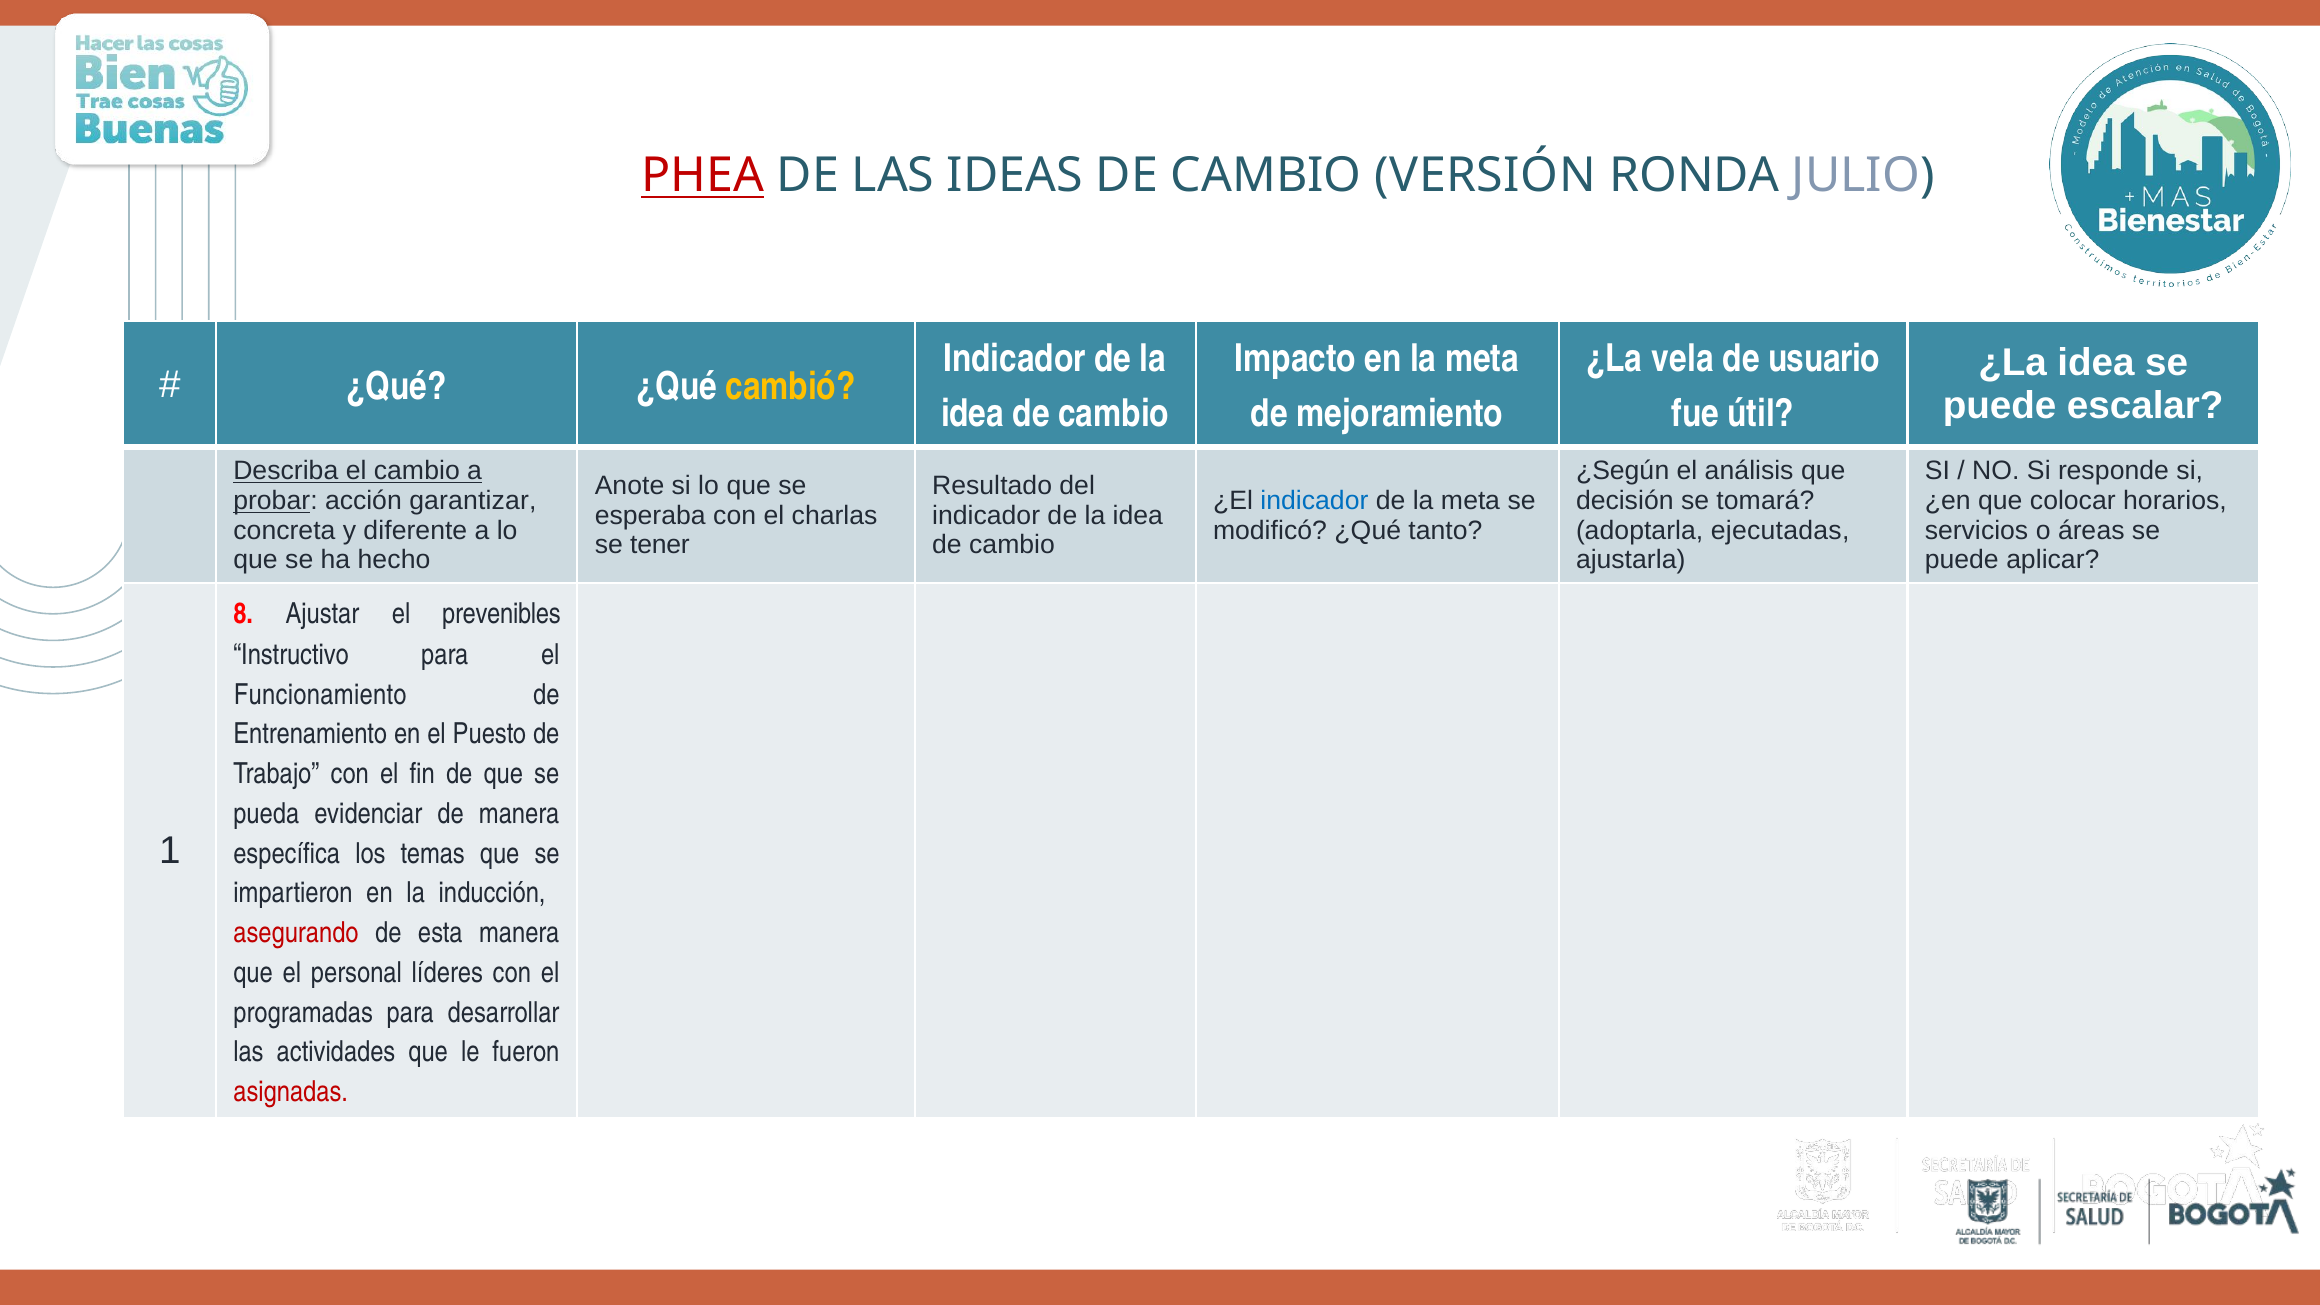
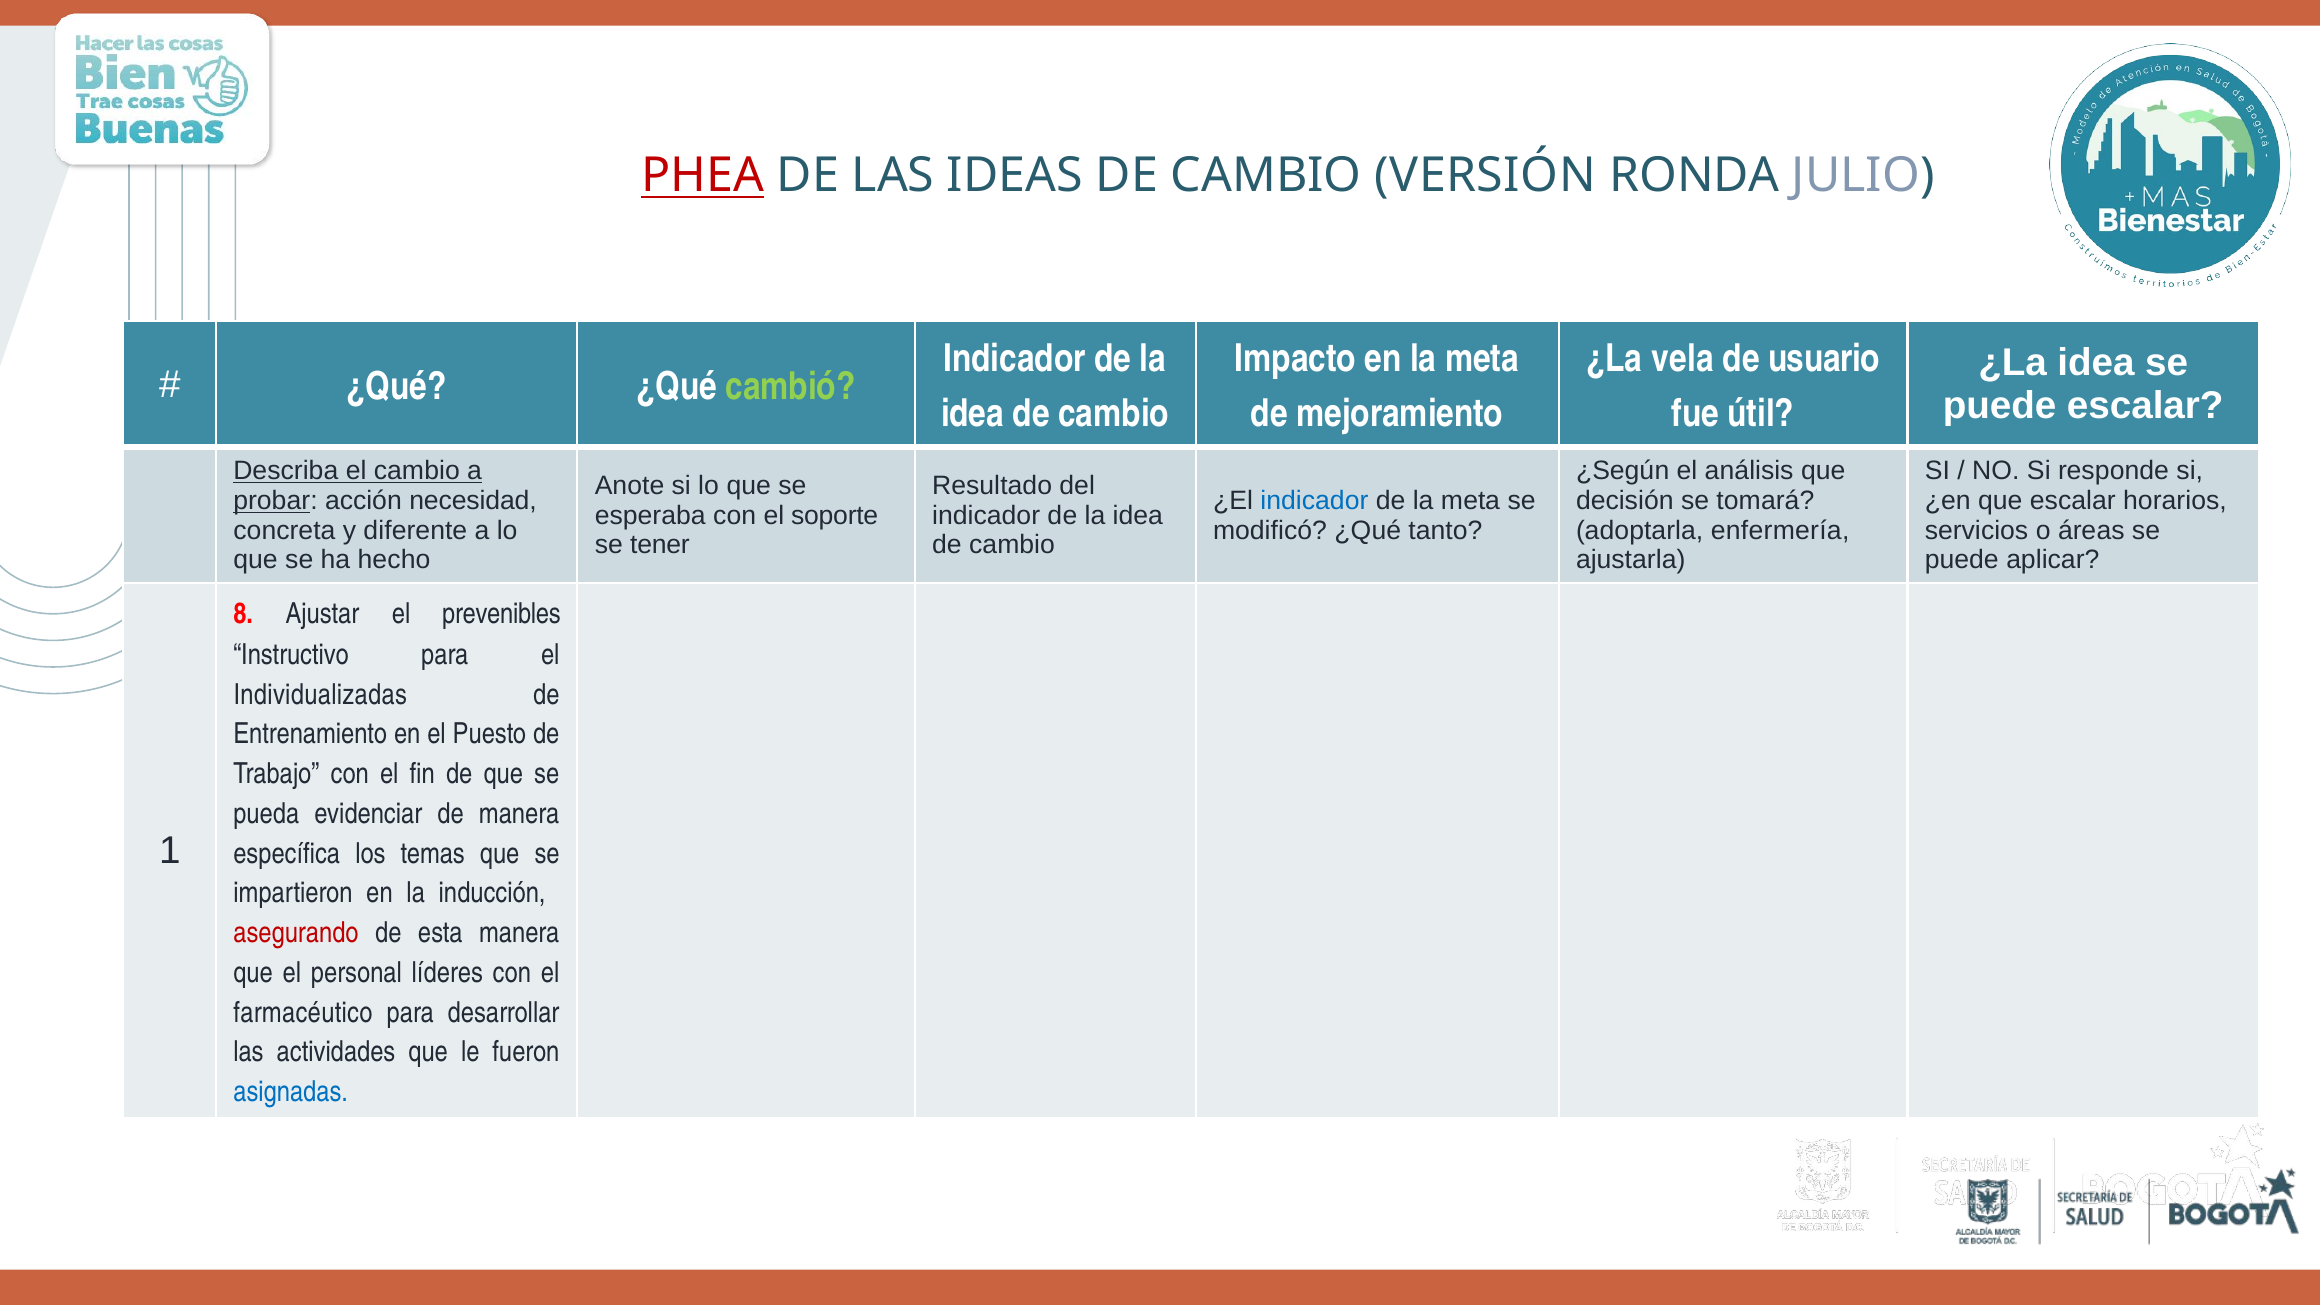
cambió colour: yellow -> light green (791, 386)
garantizar: garantizar -> necesidad (473, 501)
que colocar: colocar -> escalar (2073, 501)
charlas: charlas -> soporte (835, 515)
ejecutadas: ejecutadas -> enfermería (1780, 530)
Funcionamiento: Funcionamiento -> Individualizadas (320, 695)
programadas: programadas -> farmacéutico (303, 1012)
asignadas colour: red -> blue (291, 1092)
